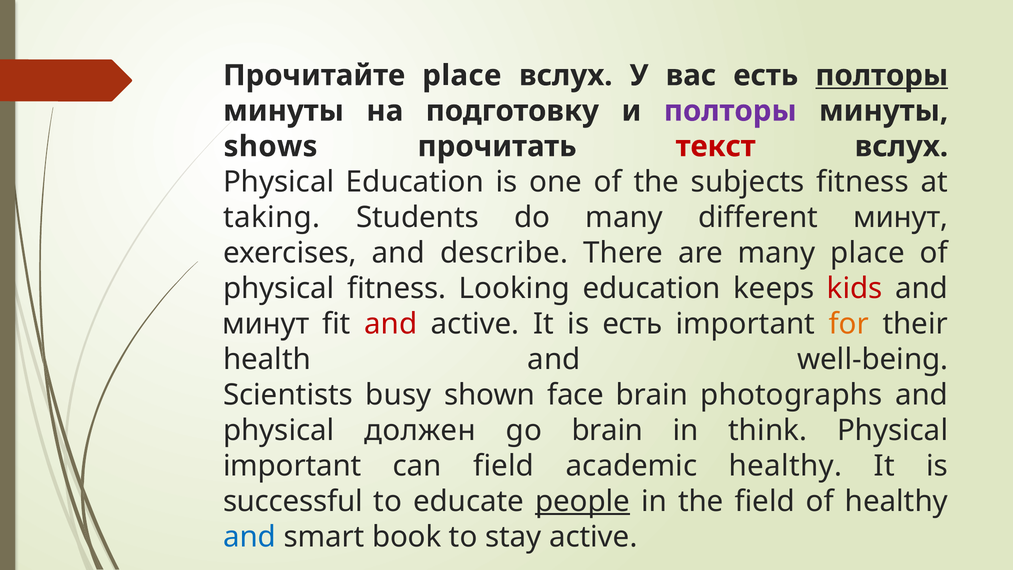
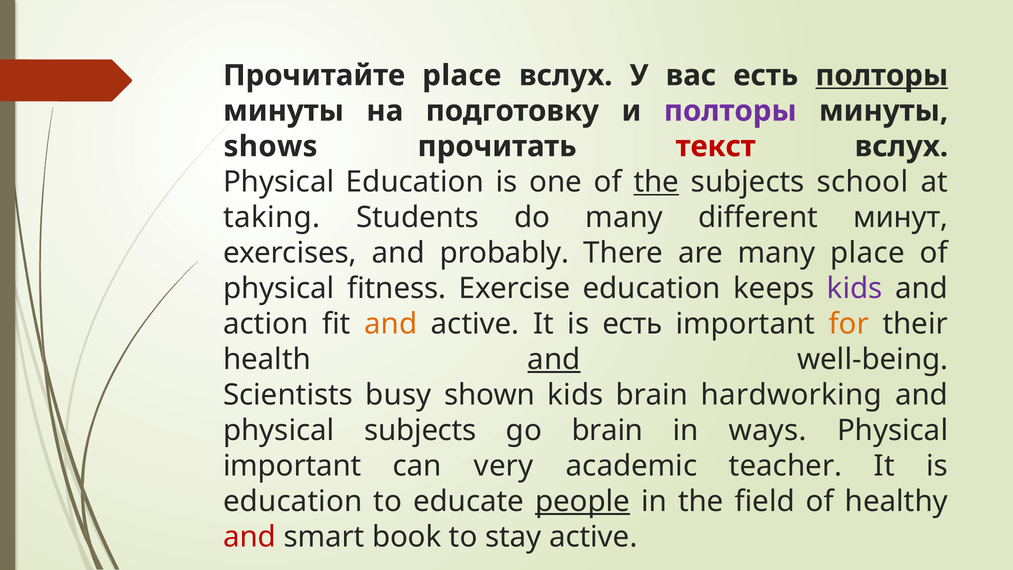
the underline: none -> present (656, 182)
subjects fitness: fitness -> school (863, 182)
describe: describe -> probably (504, 253)
Looking: Looking -> Exercise (515, 288)
kids colour: red -> purple (855, 288)
минут: минут -> action (266, 324)
and colour: red -> orange (391, 324)
and underline: none -> present (554, 359)
shown face: face -> kids (575, 395)
photographs: photographs -> hardworking (791, 395)
physical должен: должен -> subjects (420, 430)
think: think -> ways (768, 430)
can field: field -> very (504, 466)
academic healthy: healthy -> teacher (786, 466)
successful: successful -> education (293, 501)
and colour: blue -> red (250, 537)
